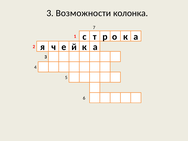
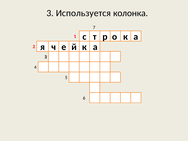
Возможности: Возможности -> Используется (83, 13)
